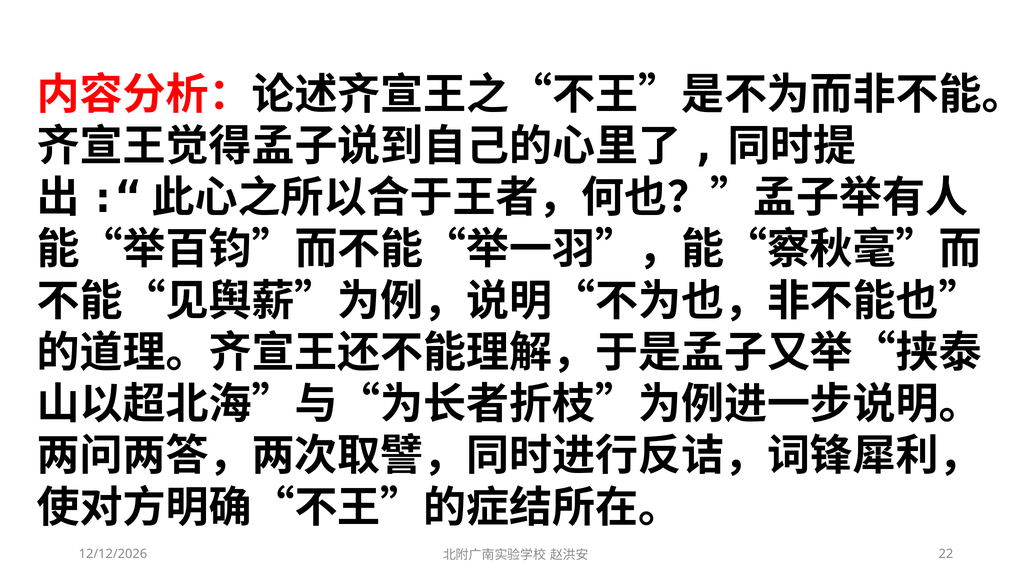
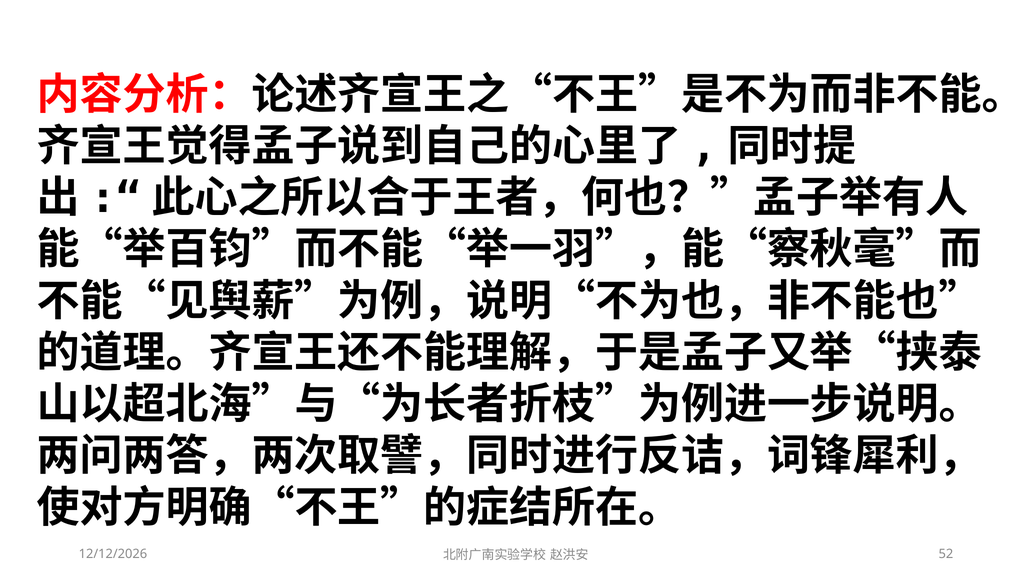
22: 22 -> 52 (946, 553)
